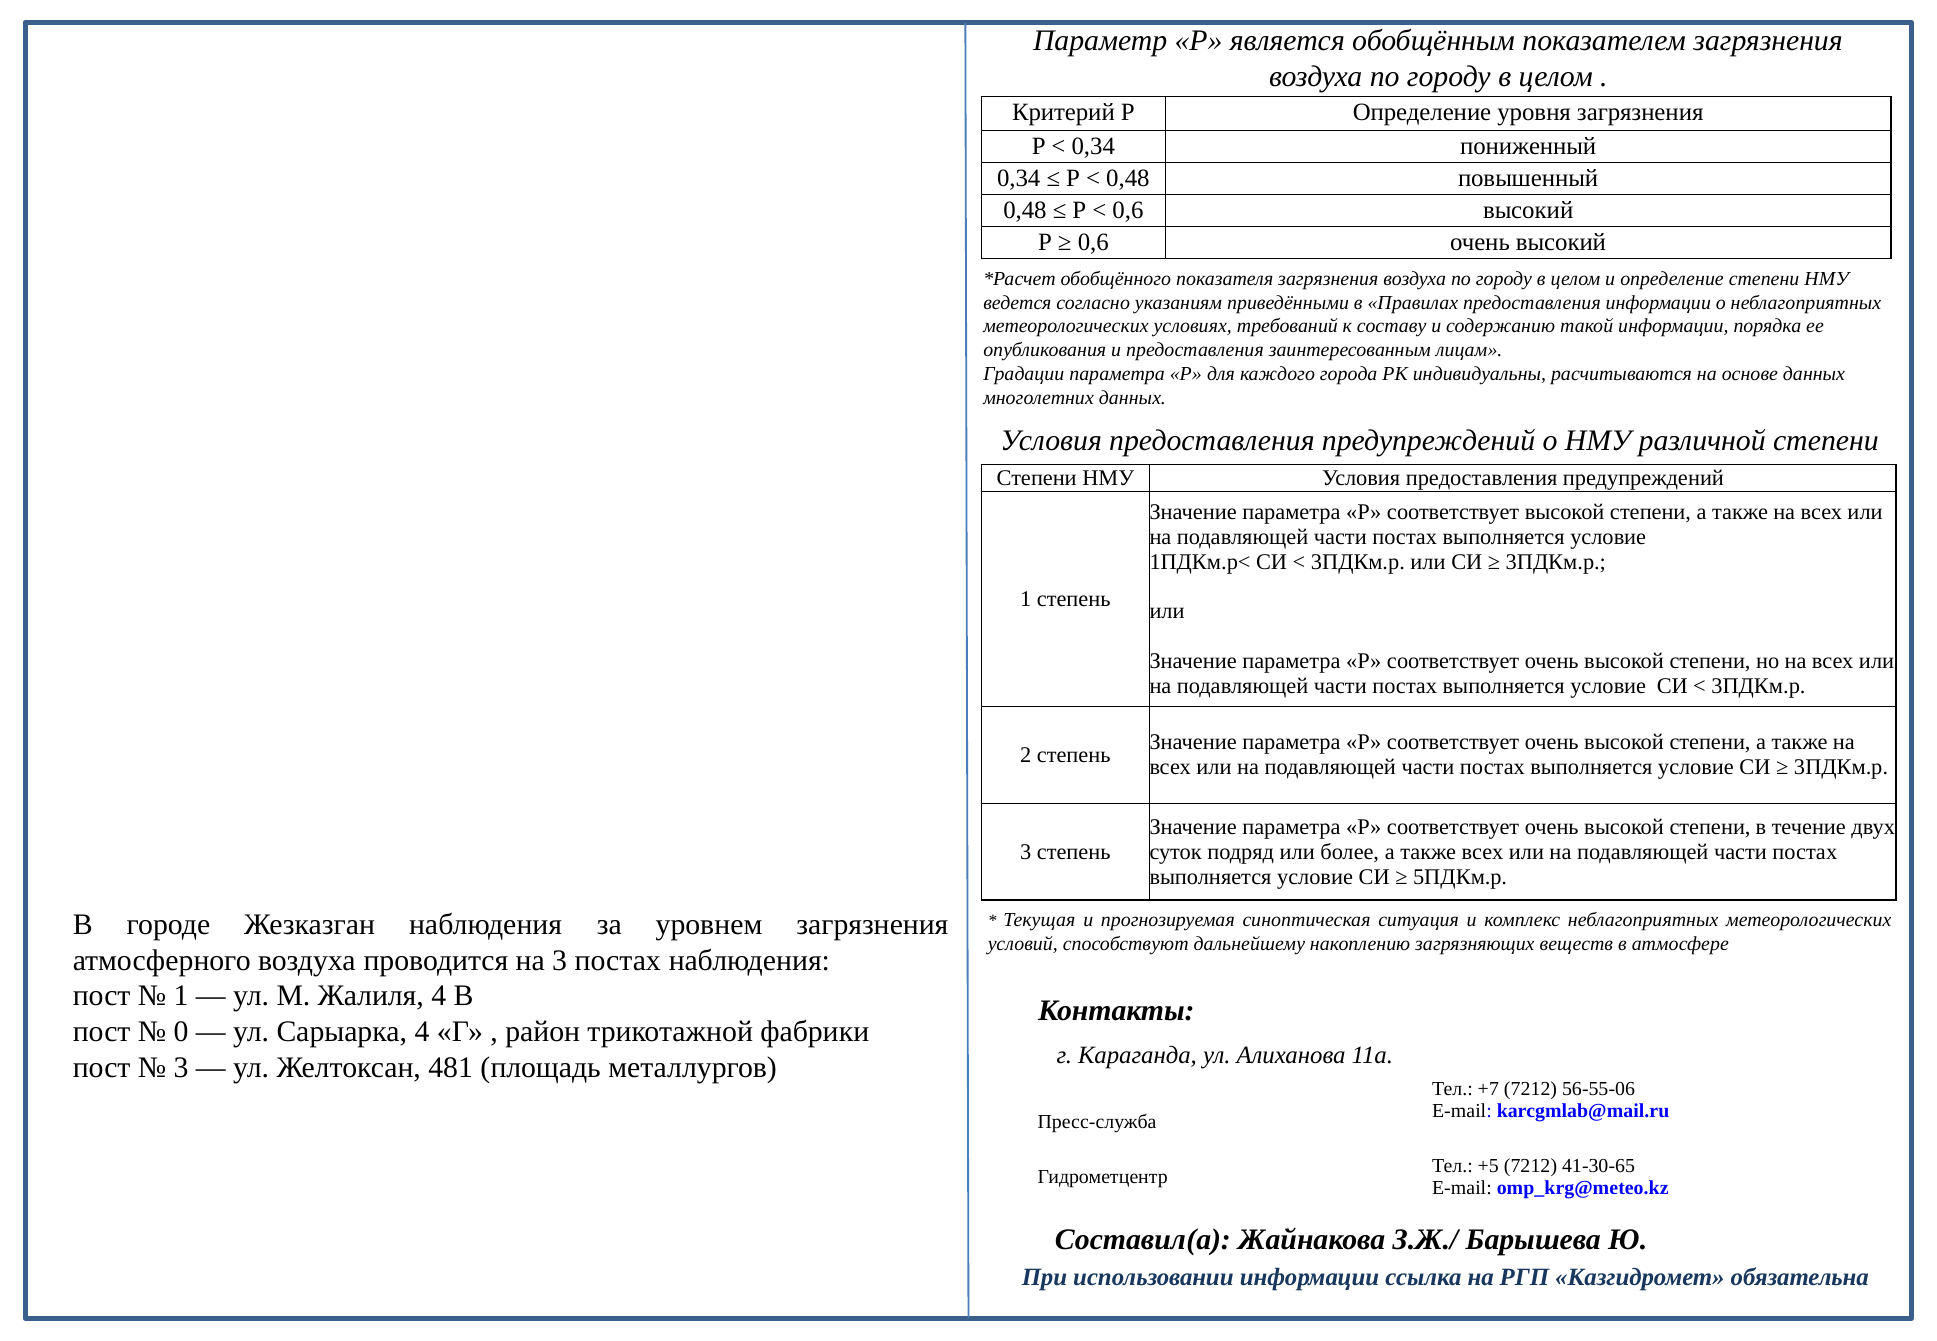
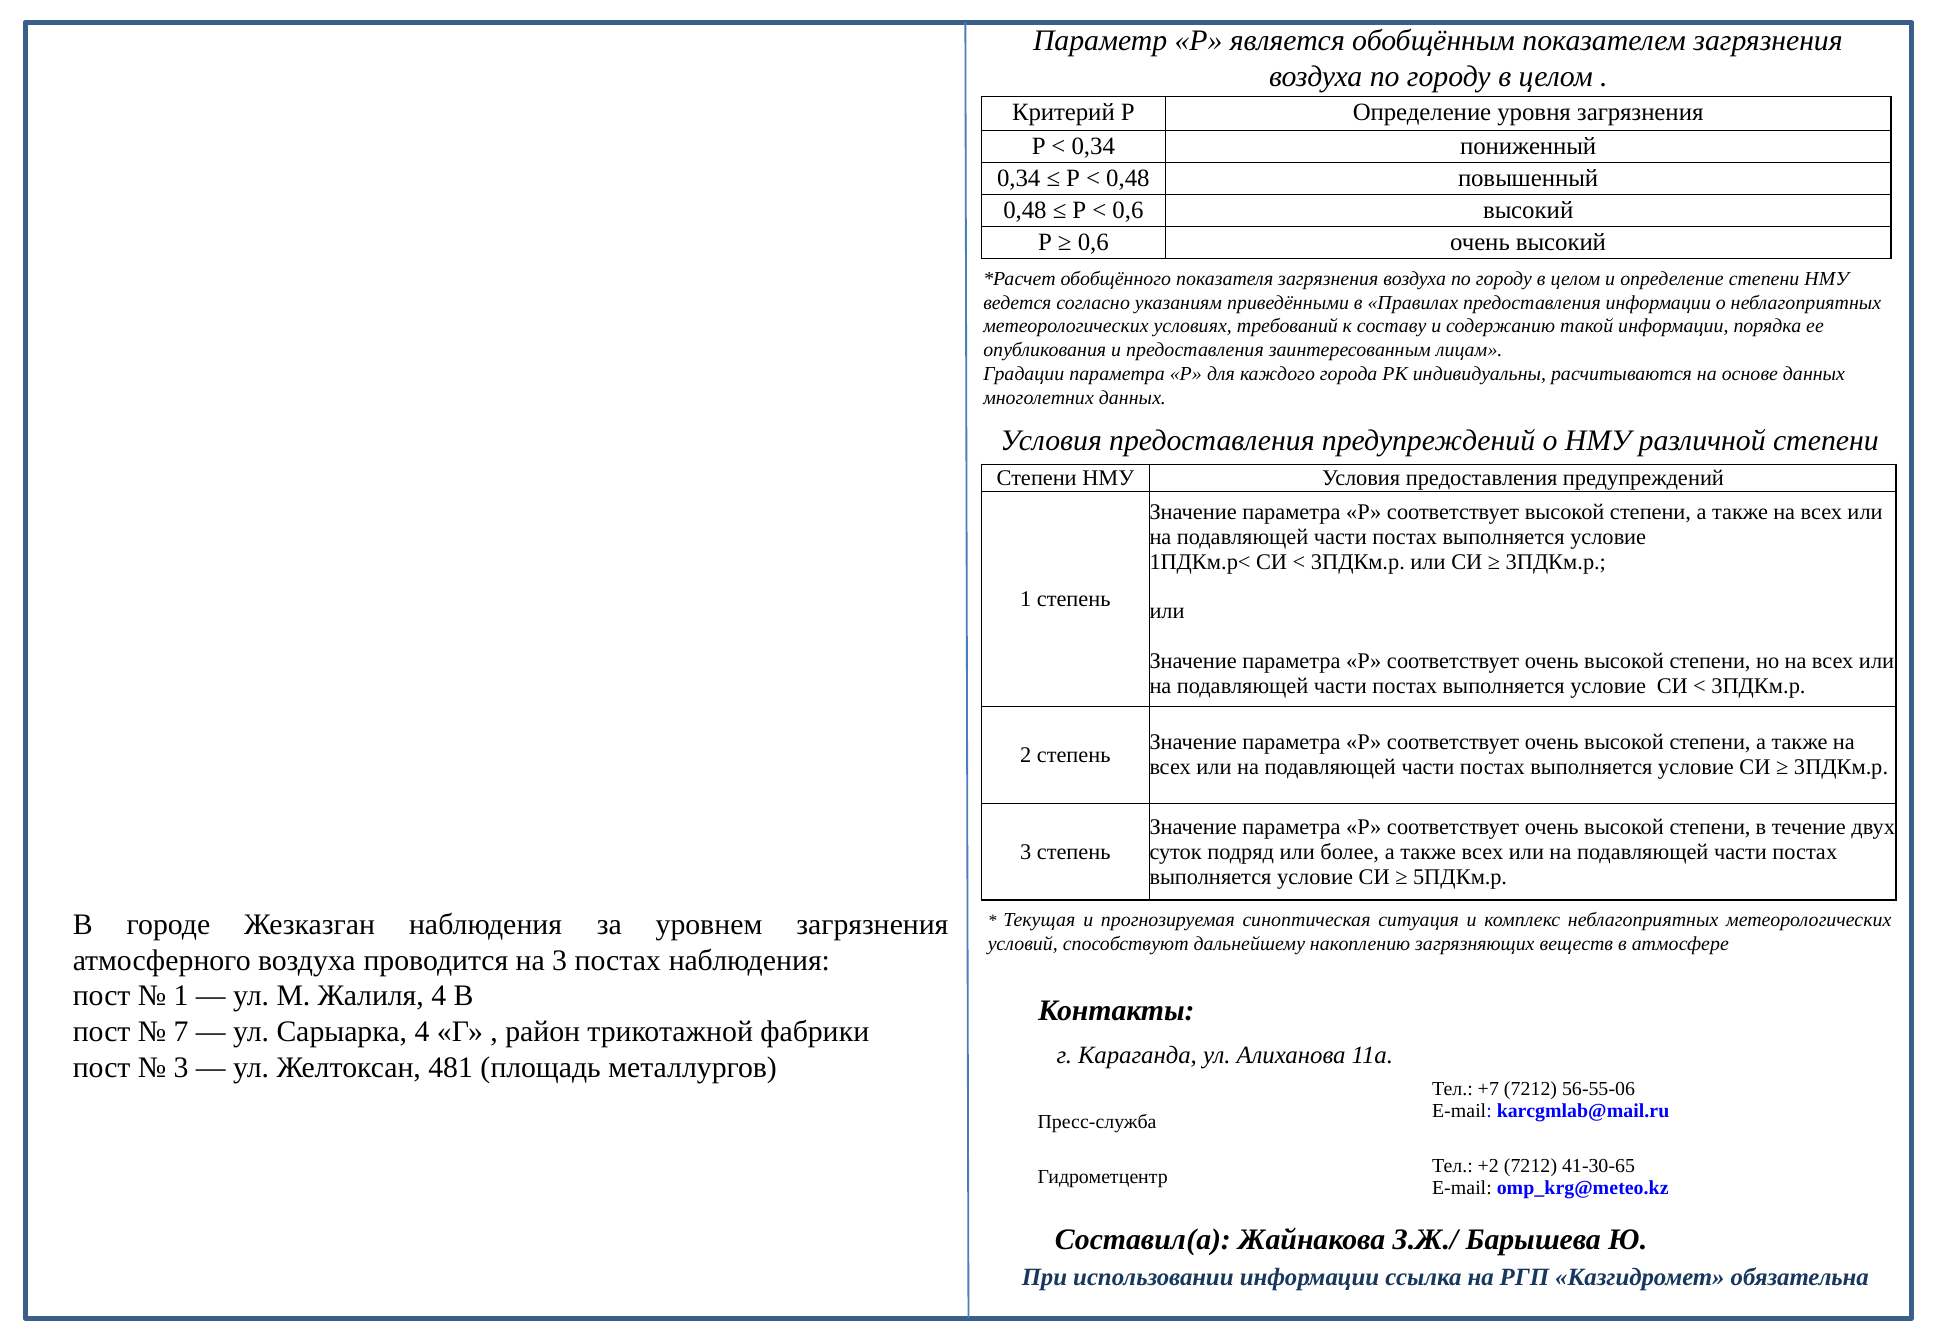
0: 0 -> 7 (181, 1032)
+5: +5 -> +2 (1488, 1166)
